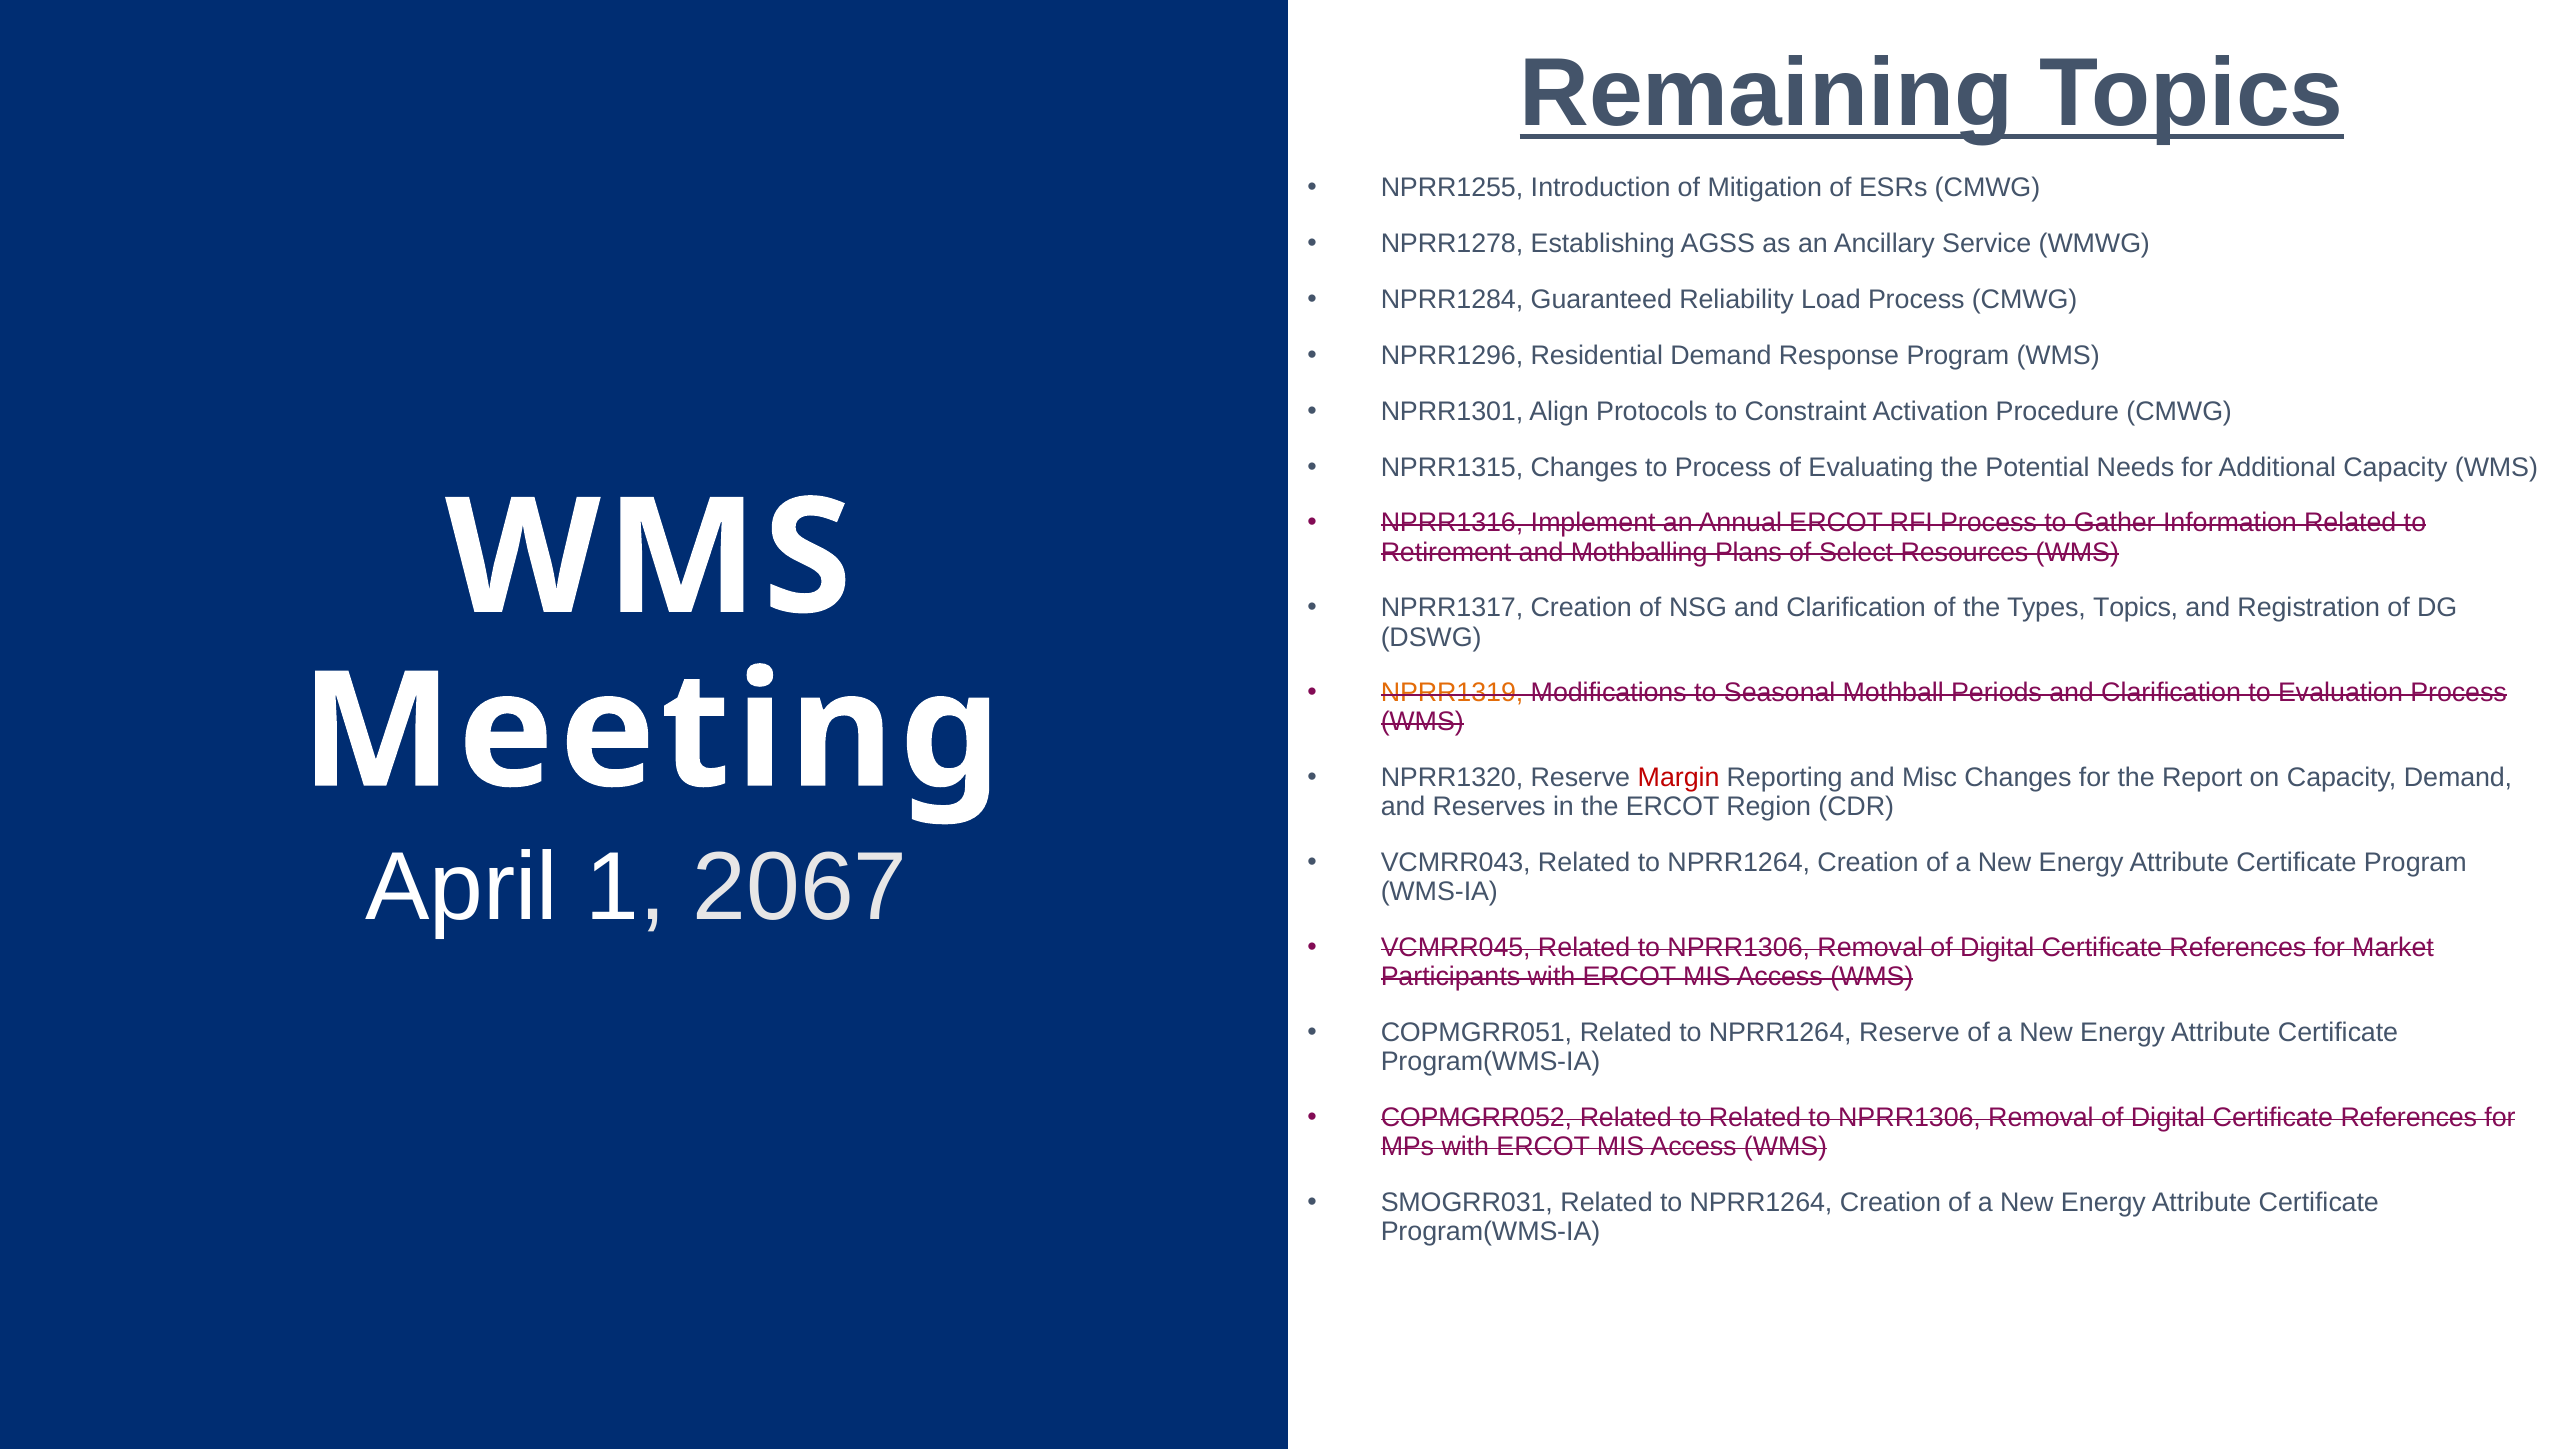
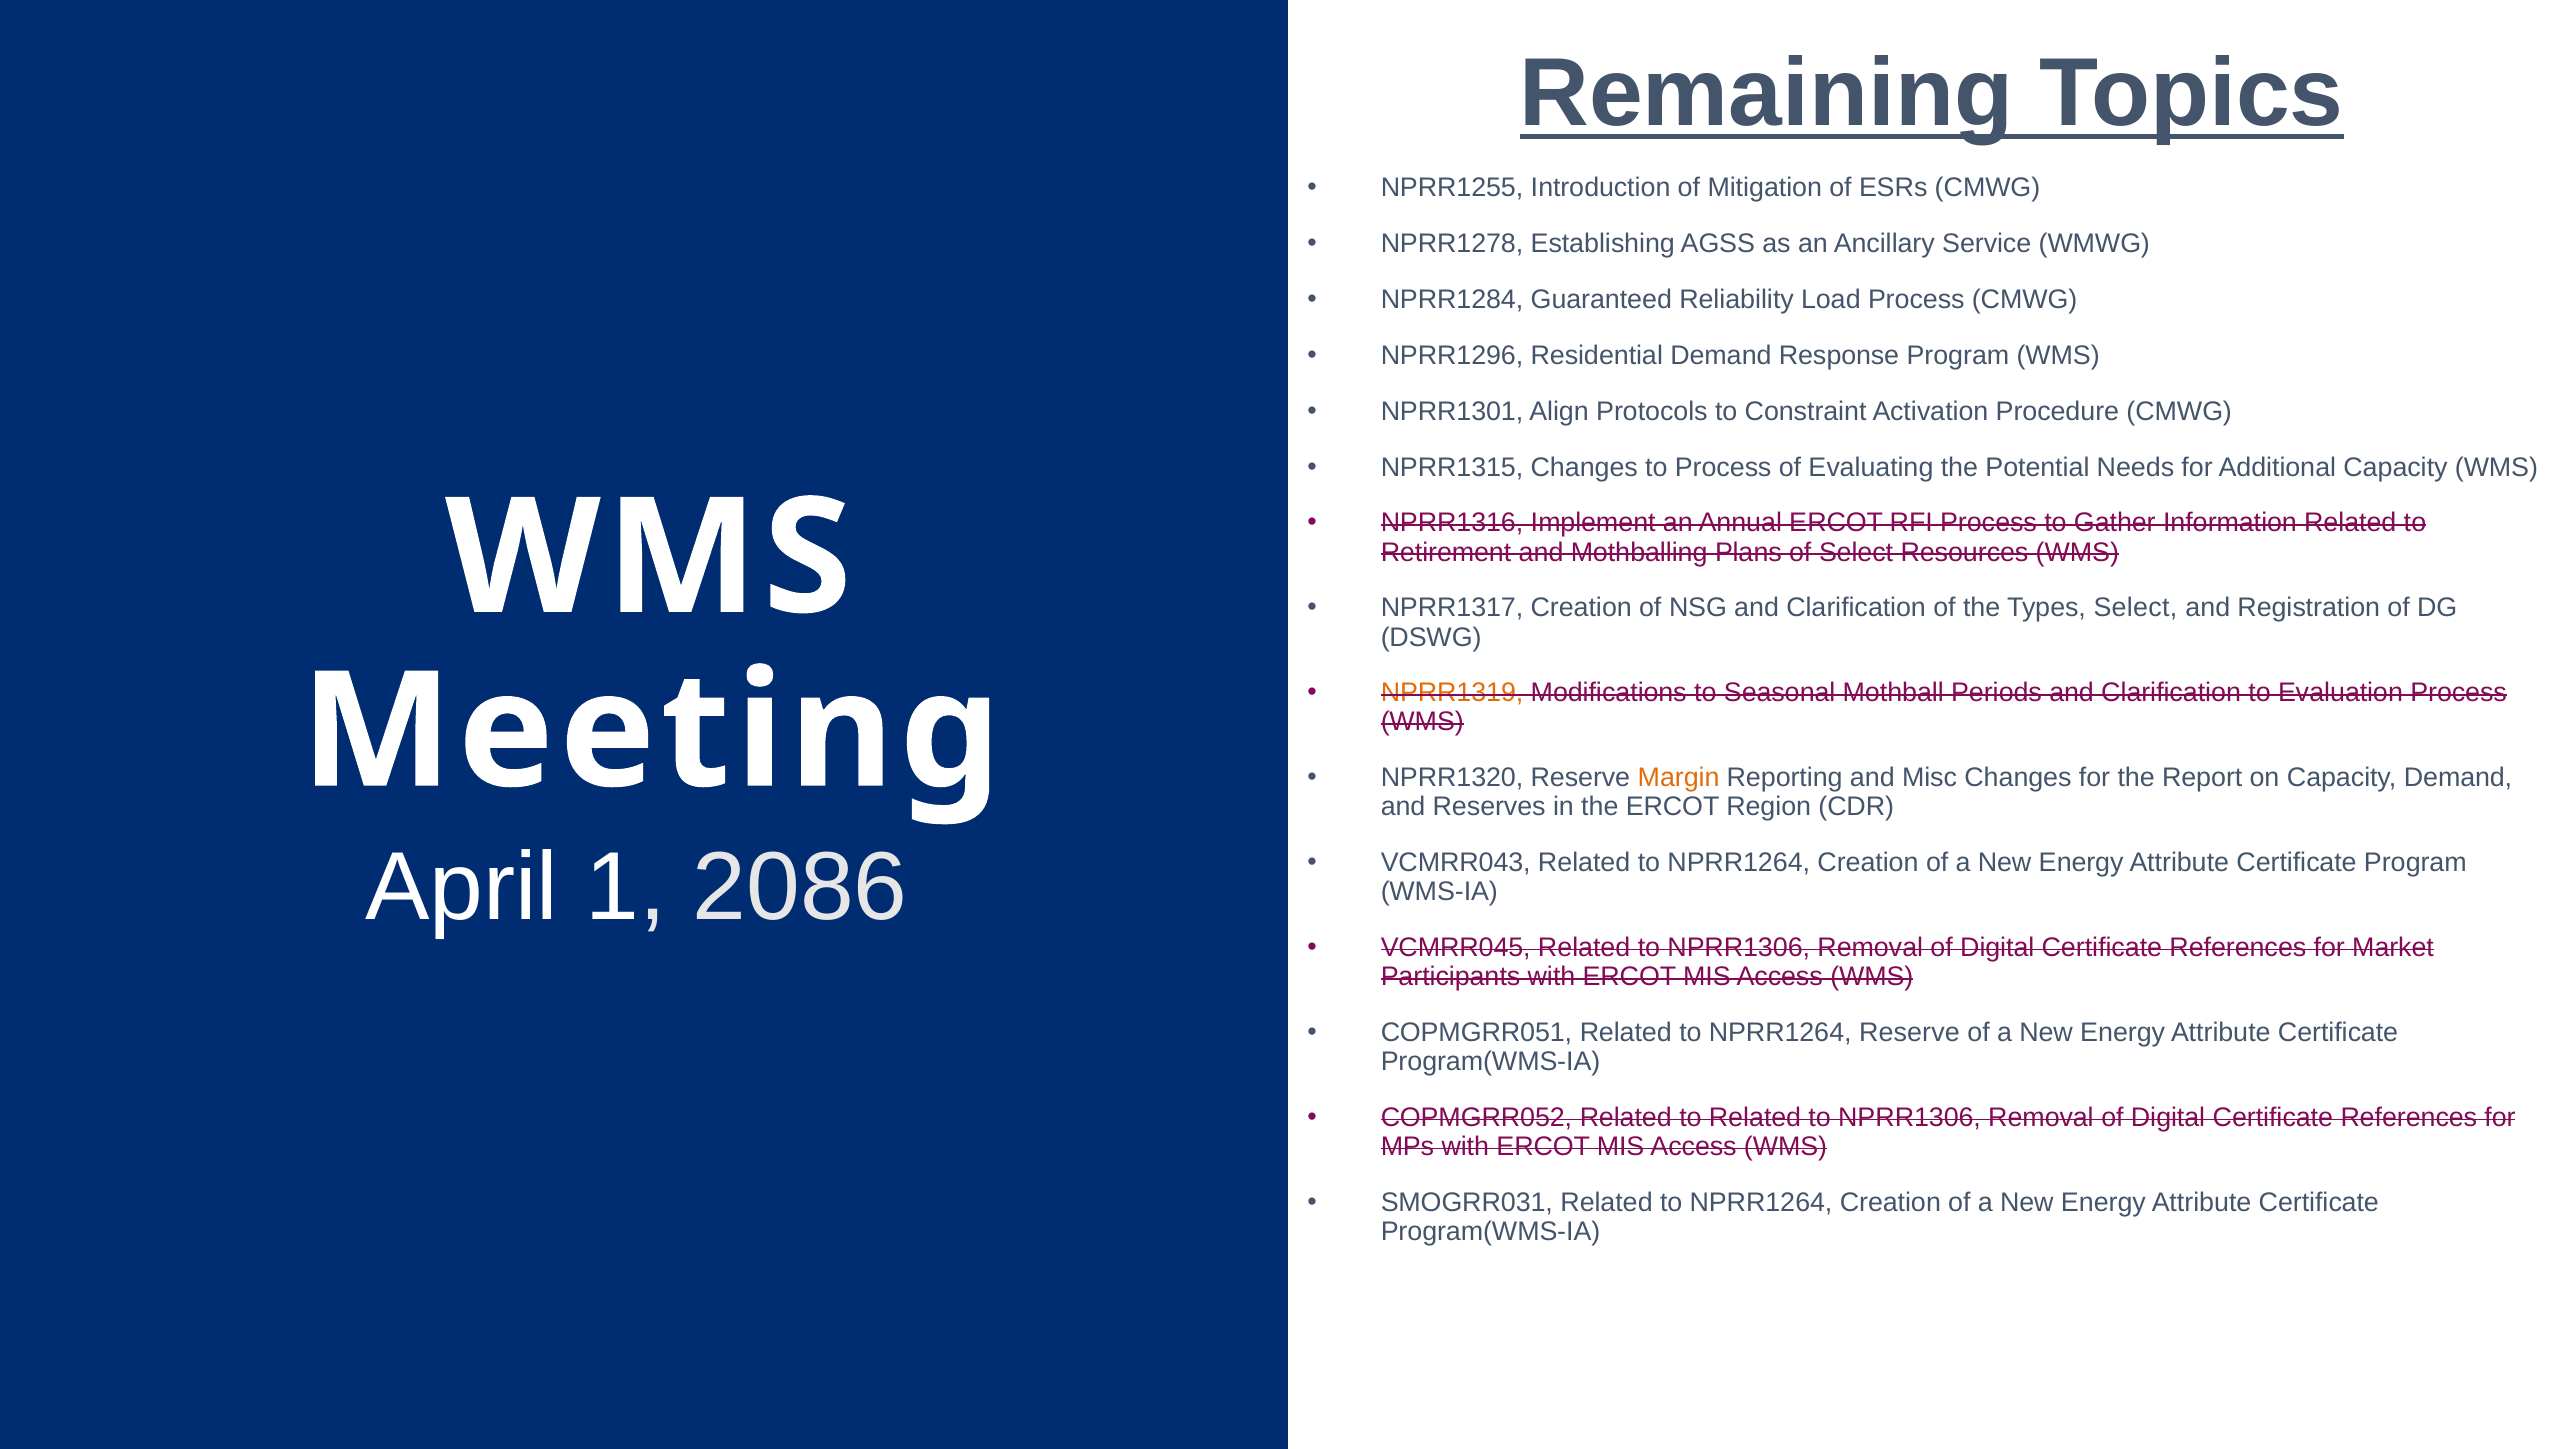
Types Topics: Topics -> Select (2135, 608)
Margin colour: red -> orange (1679, 778)
2067: 2067 -> 2086 (800, 887)
